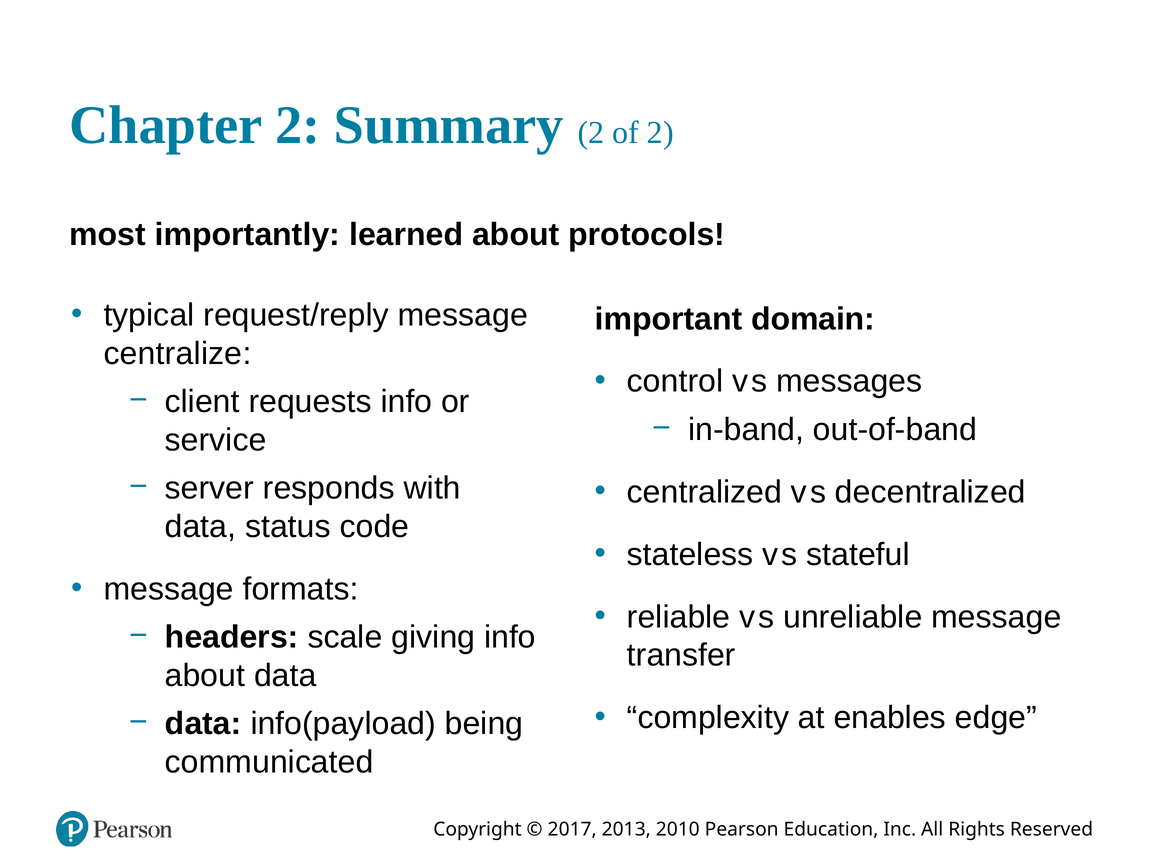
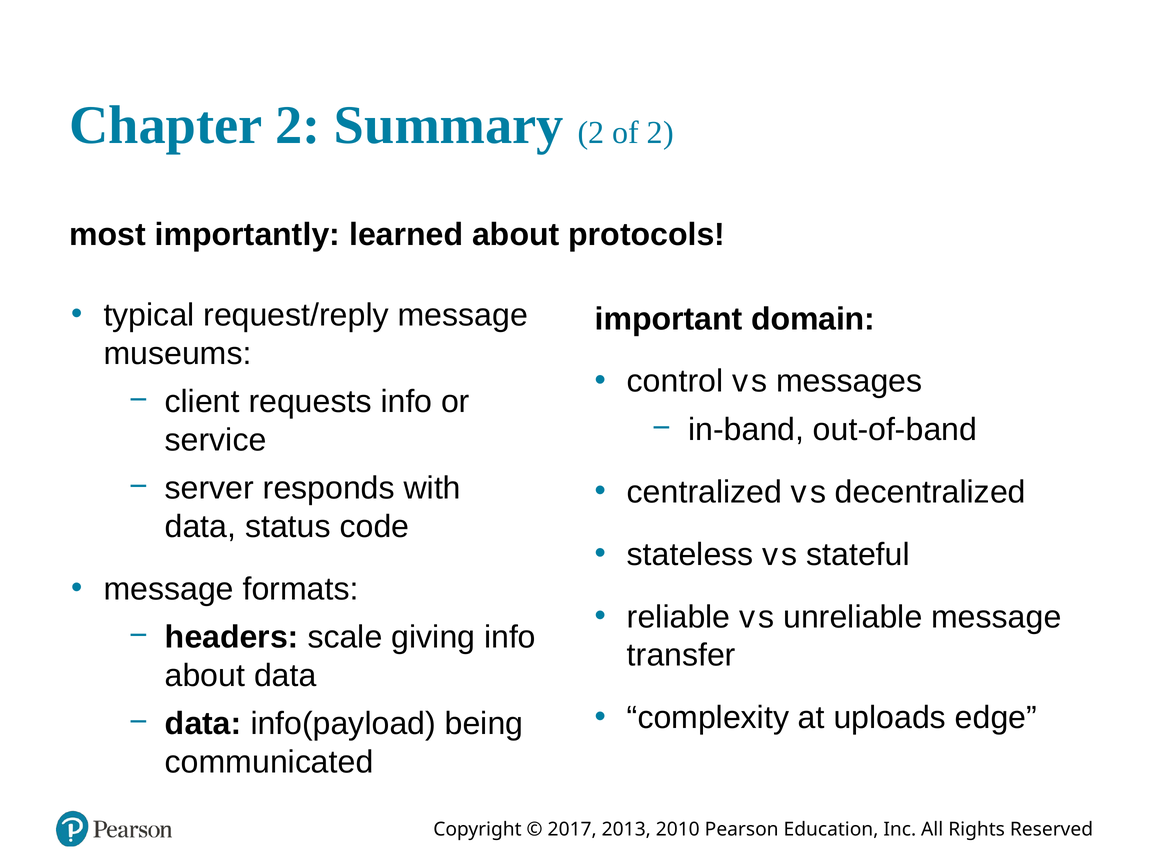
centralize: centralize -> museums (178, 354)
enables: enables -> uploads (890, 718)
